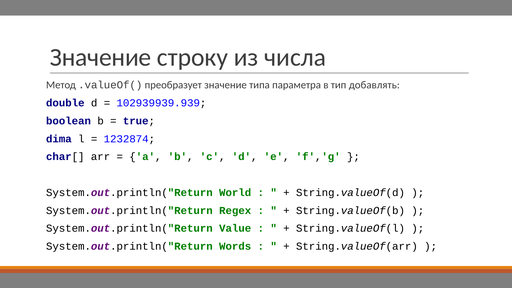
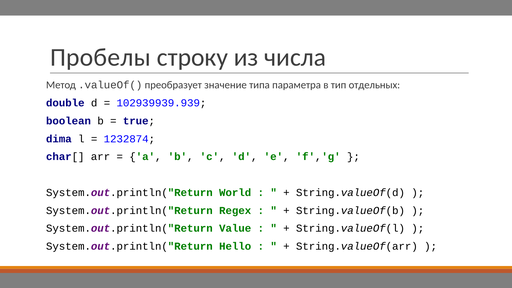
Значение: Значение -> Пробелы (100, 57)
добавлять: добавлять -> отдельных (374, 85)
Words: Words -> Hello (235, 246)
